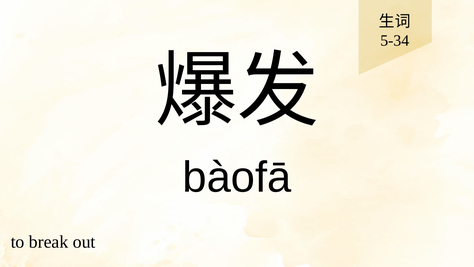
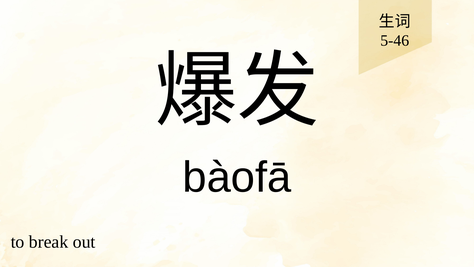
5-34: 5-34 -> 5-46 (395, 40)
